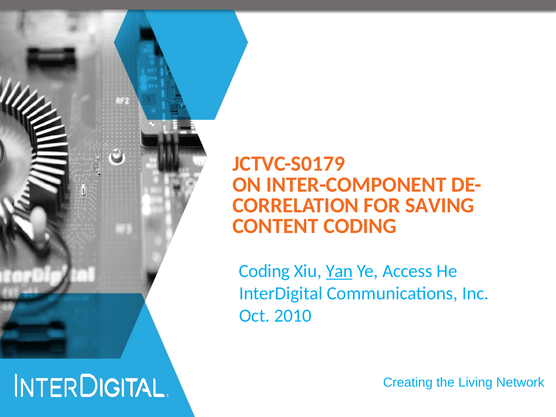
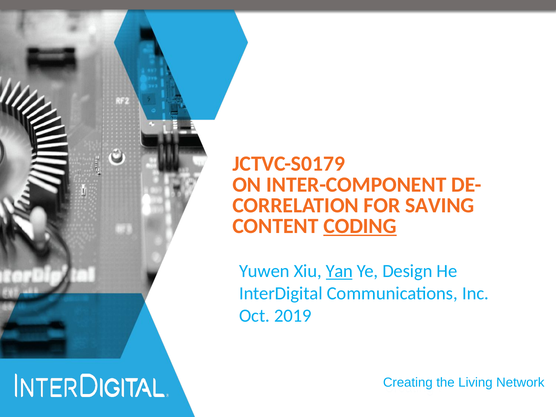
CODING underline: none -> present (360, 226)
Coding: Coding -> Yuwen (264, 271)
Access: Access -> Design (407, 271)
2010: 2010 -> 2019 (293, 316)
